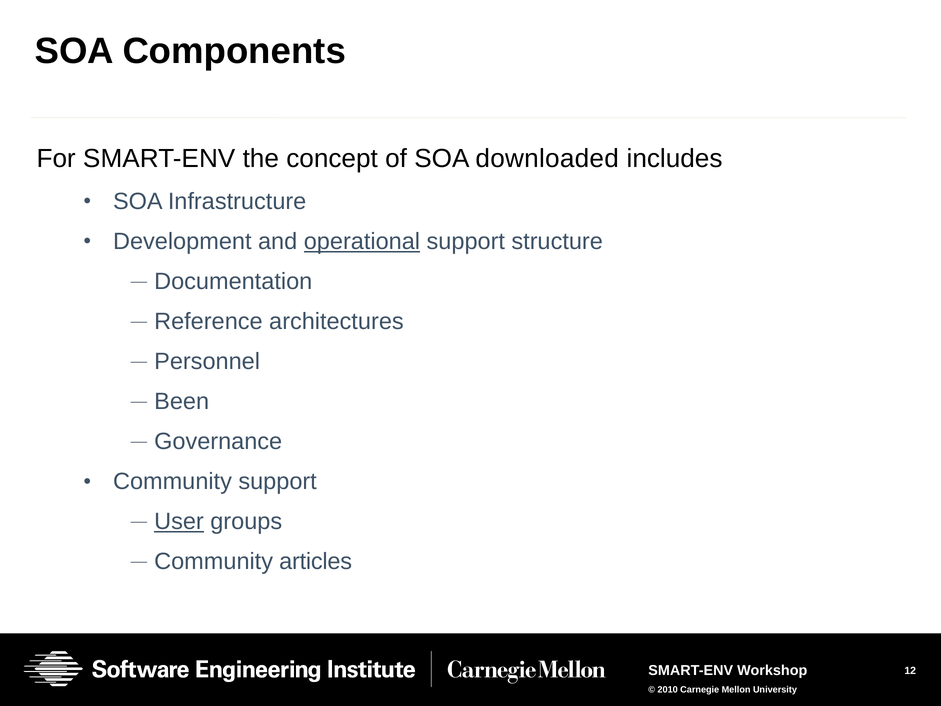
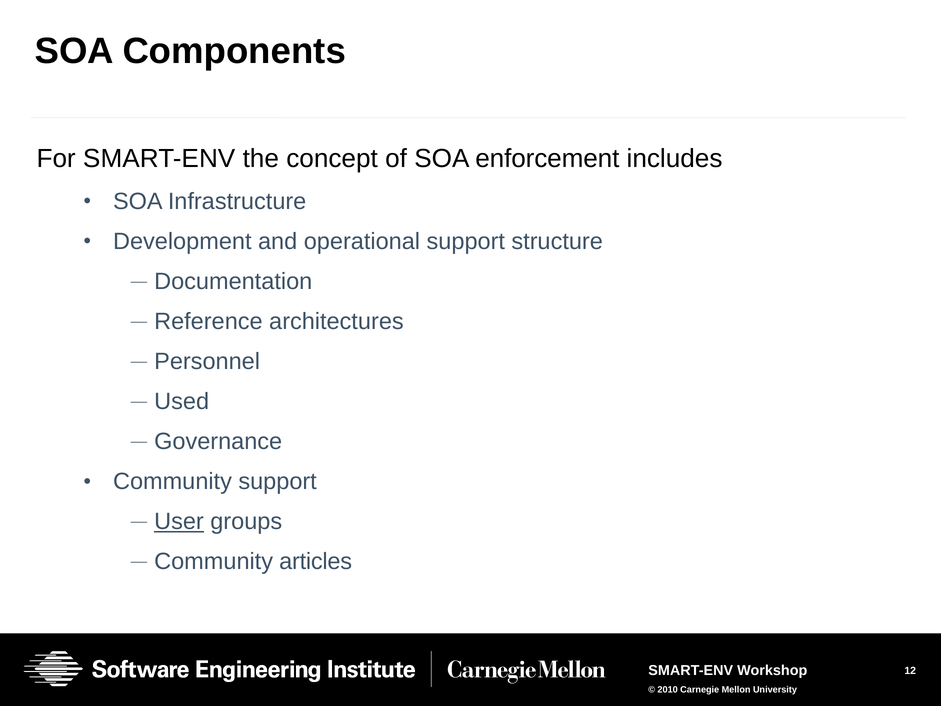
downloaded: downloaded -> enforcement (547, 159)
operational underline: present -> none (362, 241)
Been: Been -> Used (182, 401)
